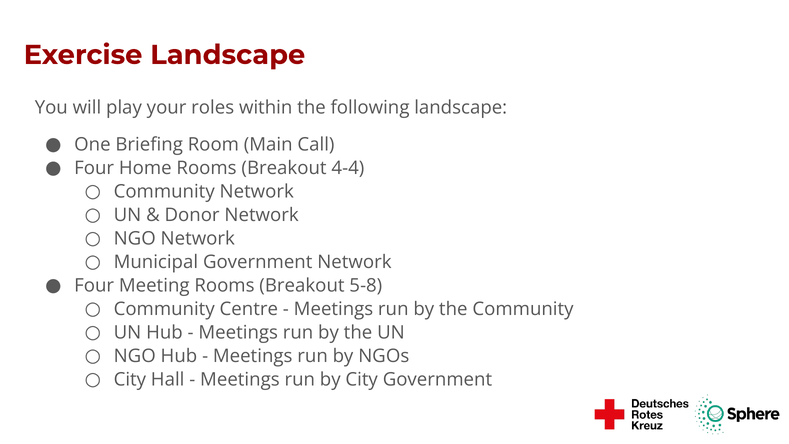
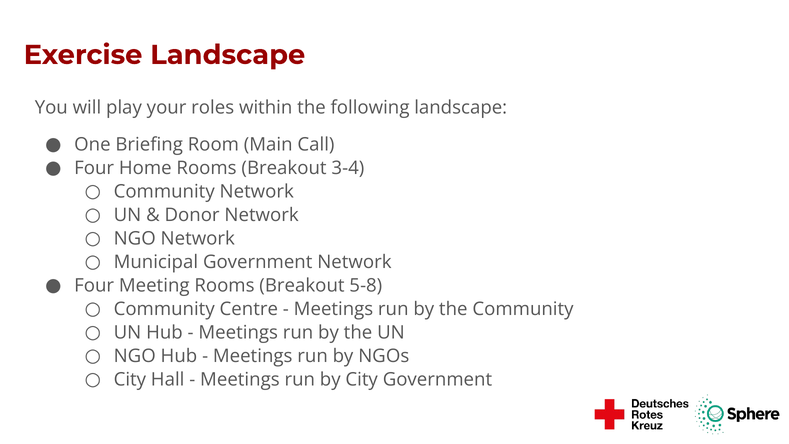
4-4: 4-4 -> 3-4 (348, 168)
